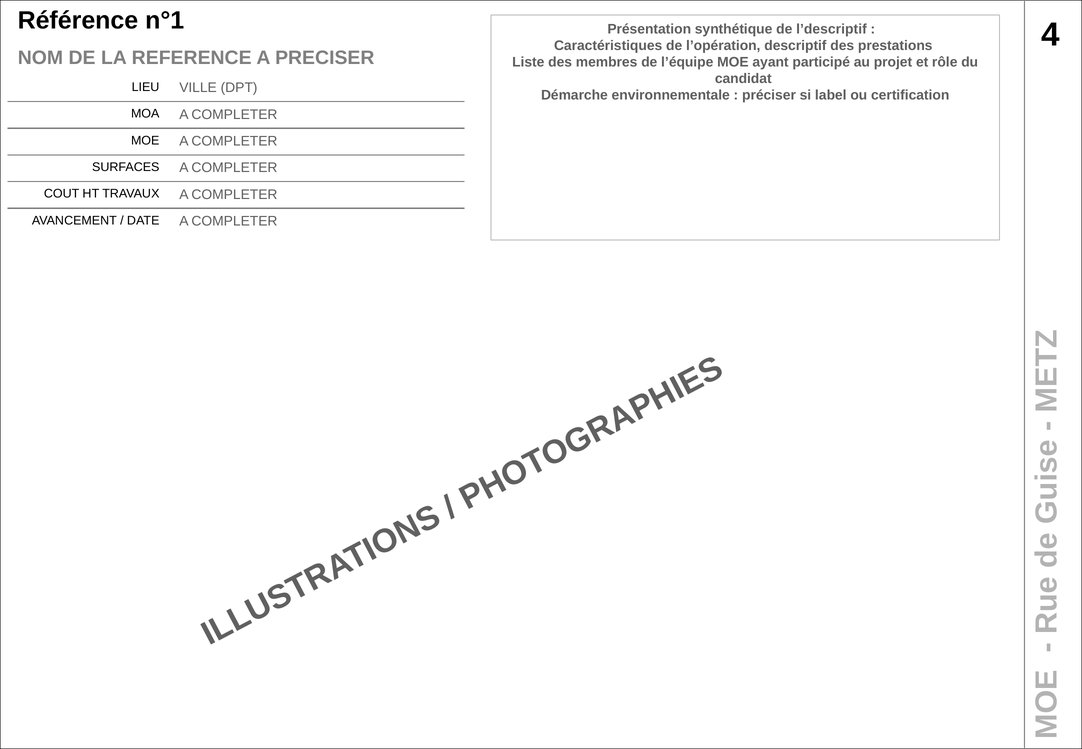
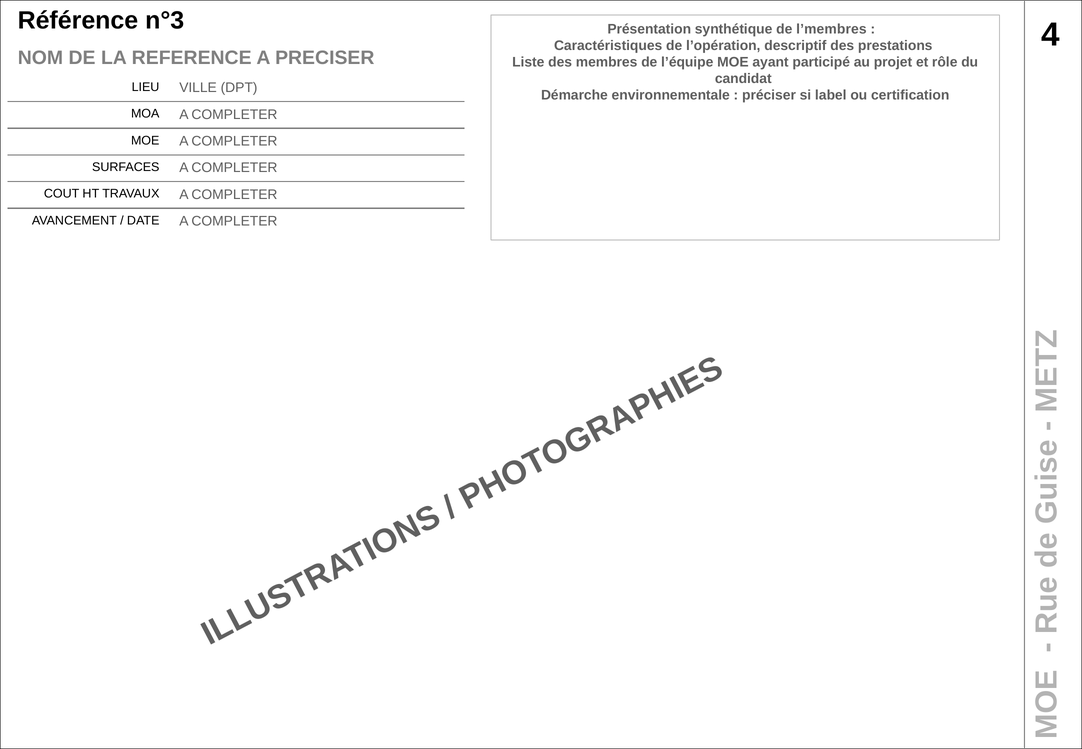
n°1: n°1 -> n°3 (165, 21)
l’descriptif: l’descriptif -> l’membres (831, 29)
